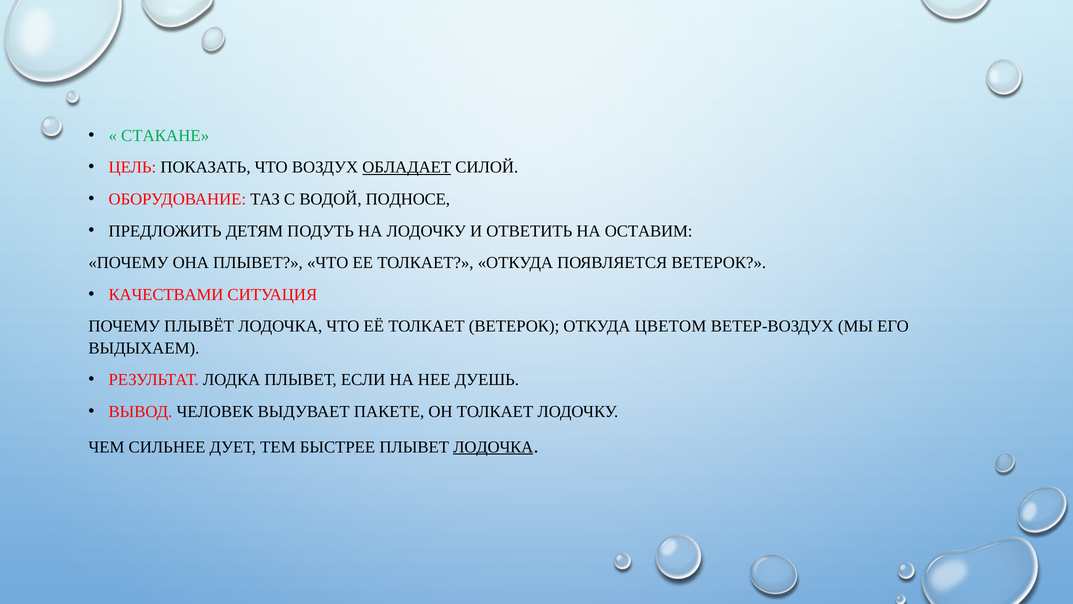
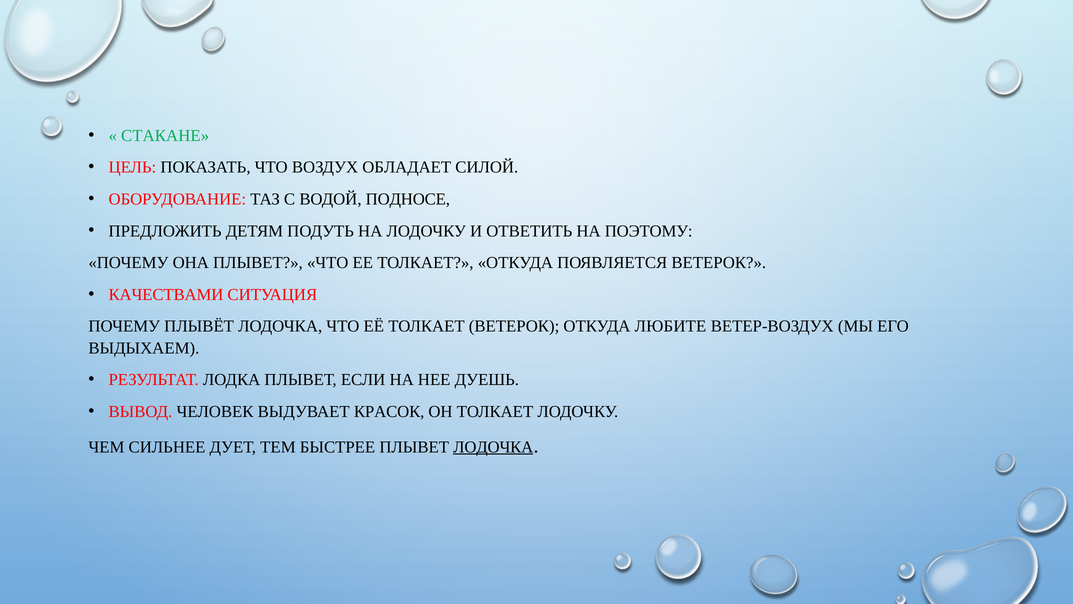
ОБЛАДАЕТ underline: present -> none (407, 167)
ОСТАВИМ: ОСТАВИМ -> ПОЭТОМУ (649, 231)
ЦВЕТОМ: ЦВЕТОМ -> ЛЮБИТЕ (671, 326)
ПАКЕТЕ: ПАКЕТЕ -> КРАСОК (389, 411)
